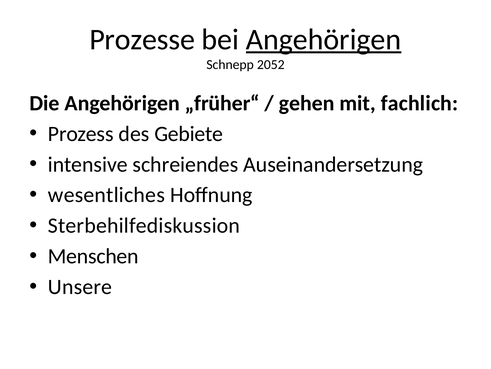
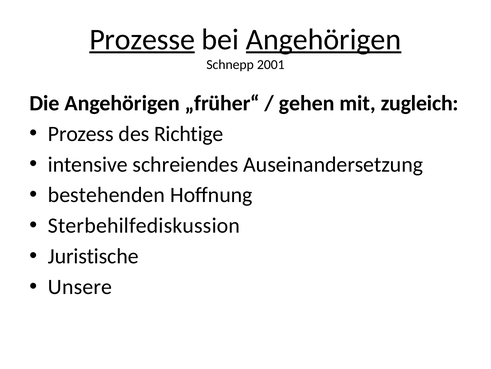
Prozesse underline: none -> present (142, 39)
2052: 2052 -> 2001 (271, 64)
fachlich: fachlich -> zugleich (420, 103)
Gebiete: Gebiete -> Richtige (189, 134)
wesentliches: wesentliches -> bestehenden (106, 195)
Menschen: Menschen -> Juristische (93, 256)
